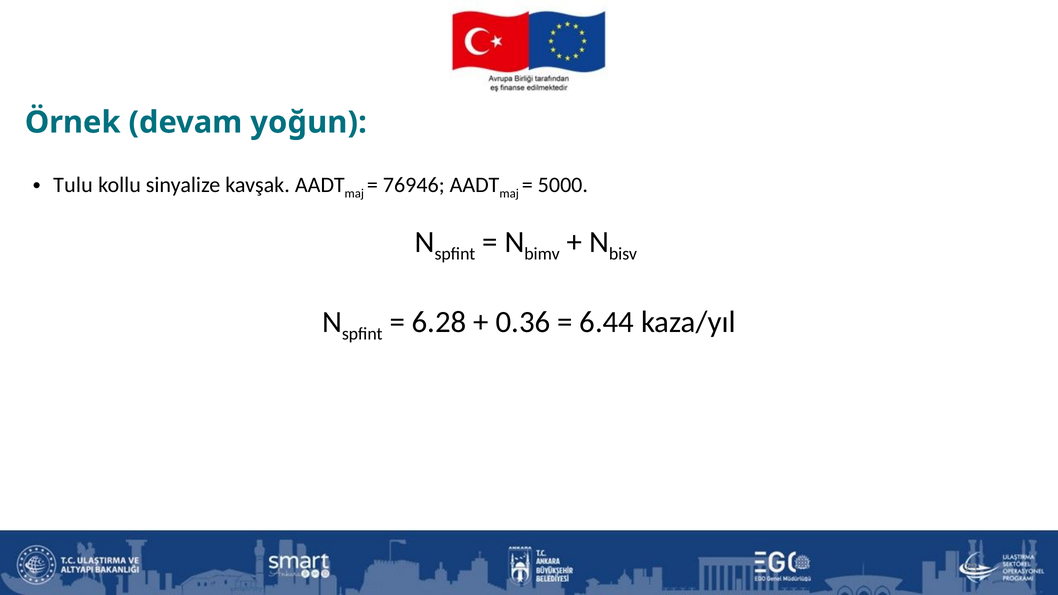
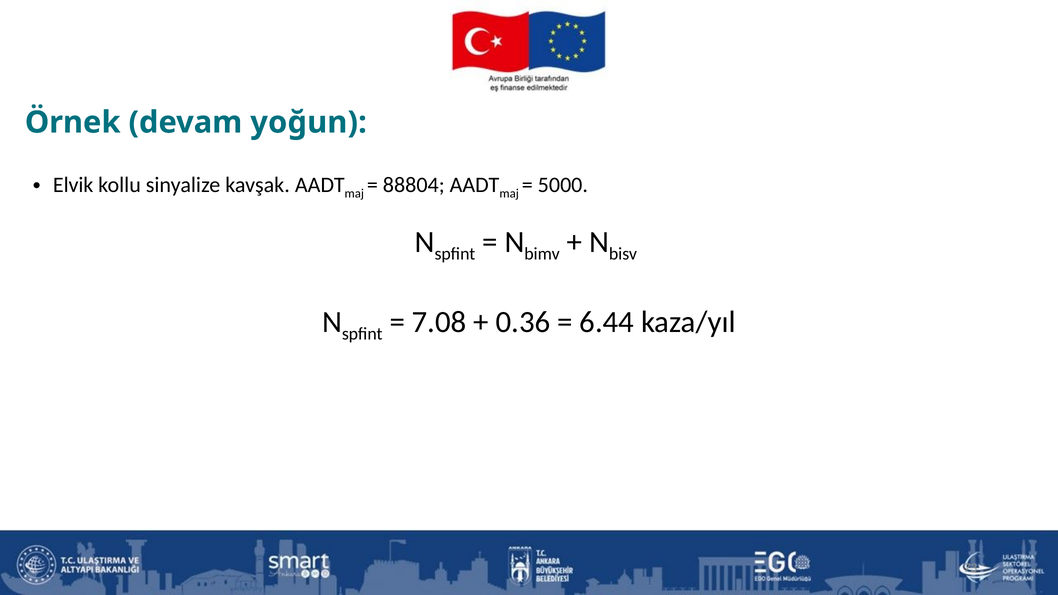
Tulu: Tulu -> Elvik (73, 185)
76946: 76946 -> 88804 (414, 185)
6.28: 6.28 -> 7.08 (439, 322)
